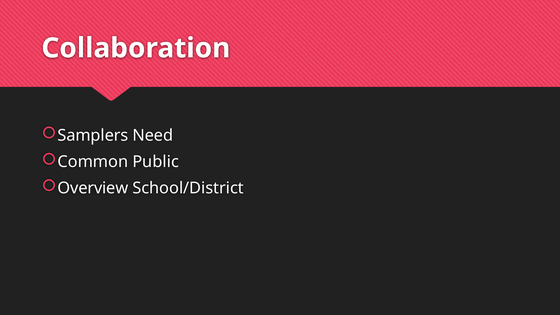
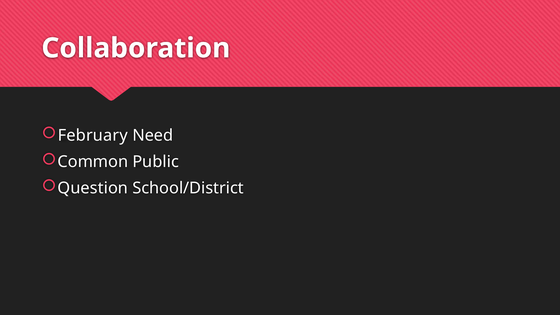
Samplers: Samplers -> February (93, 136)
Overview: Overview -> Question (93, 188)
